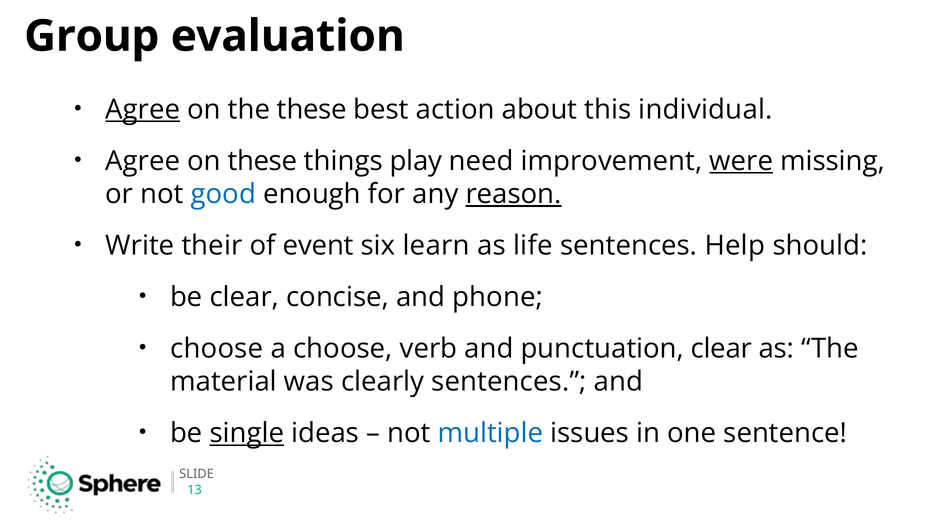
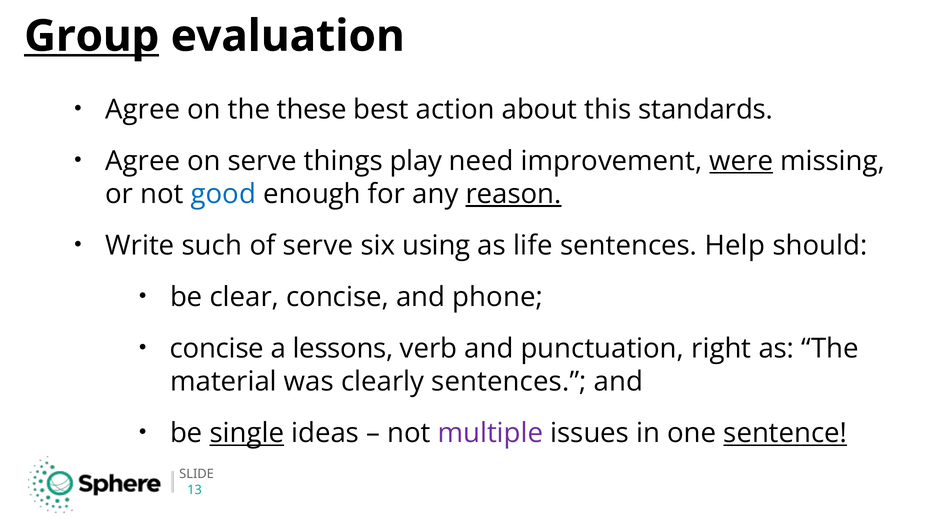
Group underline: none -> present (92, 36)
Agree underline: present -> none (143, 110)
individual: individual -> standards (706, 110)
on these: these -> serve (262, 161)
their: their -> such (212, 246)
of event: event -> serve (318, 246)
learn: learn -> using (436, 246)
choose: choose -> concise (217, 349)
a choose: choose -> lessons (343, 349)
punctuation clear: clear -> right (721, 349)
multiple colour: blue -> purple (490, 434)
sentence underline: none -> present (785, 434)
